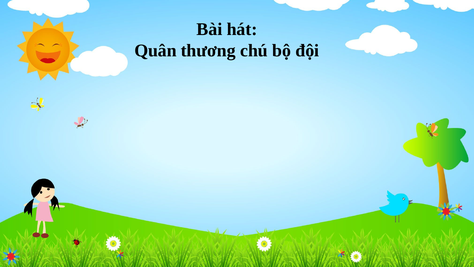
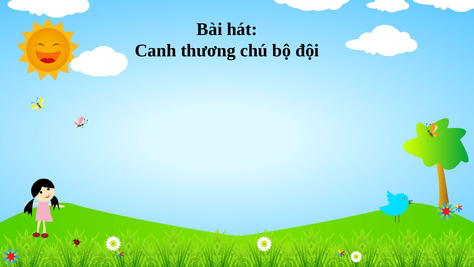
Quân: Quân -> Canh (156, 51)
